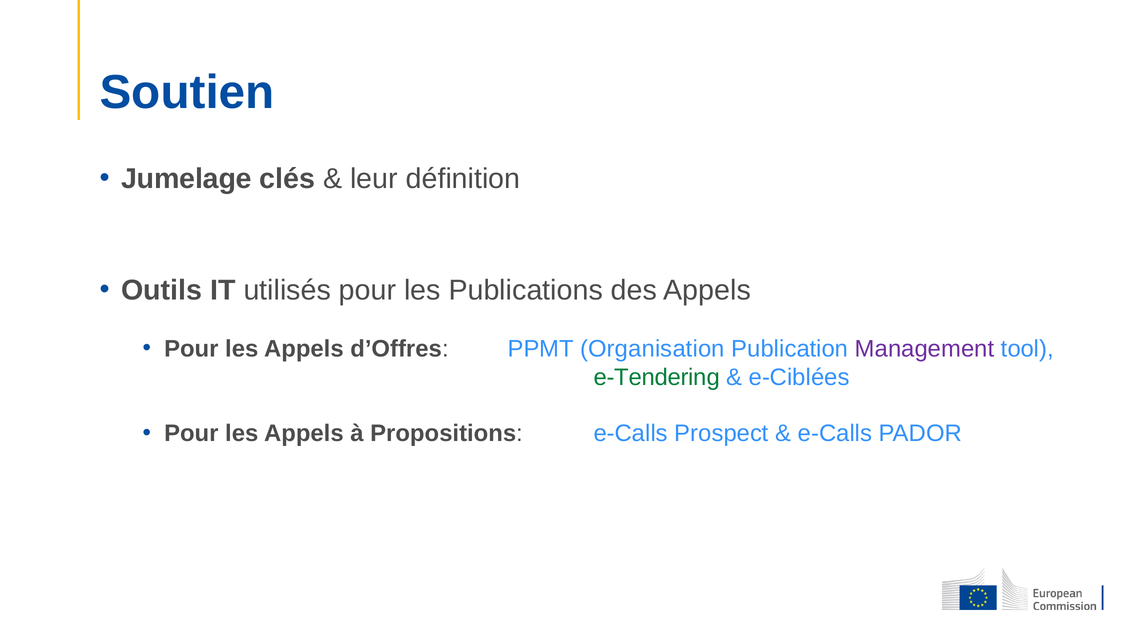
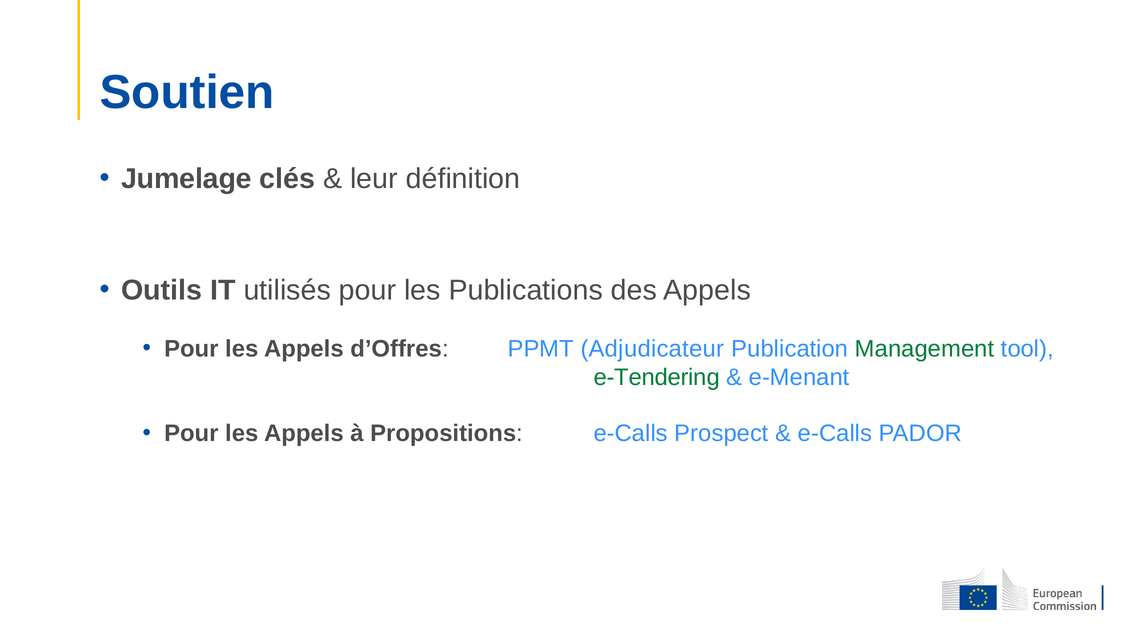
Organisation: Organisation -> Adjudicateur (652, 349)
Management colour: purple -> green (925, 349)
e-Ciblées: e-Ciblées -> e-Menant (799, 378)
